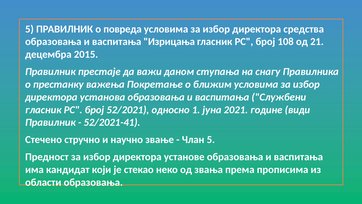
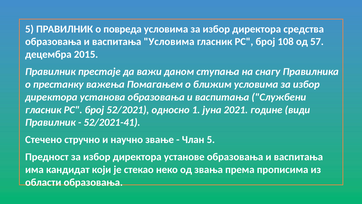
васпитања Изрицања: Изрицања -> Условима (169, 42)
21: 21 -> 57 (317, 42)
Покретање: Покретање -> Помагањем (155, 84)
